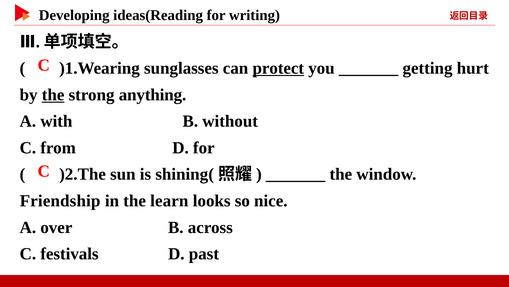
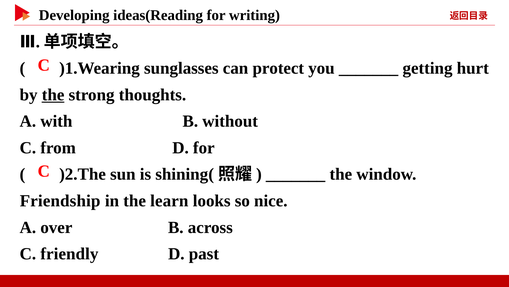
protect underline: present -> none (278, 68)
anything: anything -> thoughts (152, 95)
festivals: festivals -> friendly (69, 253)
